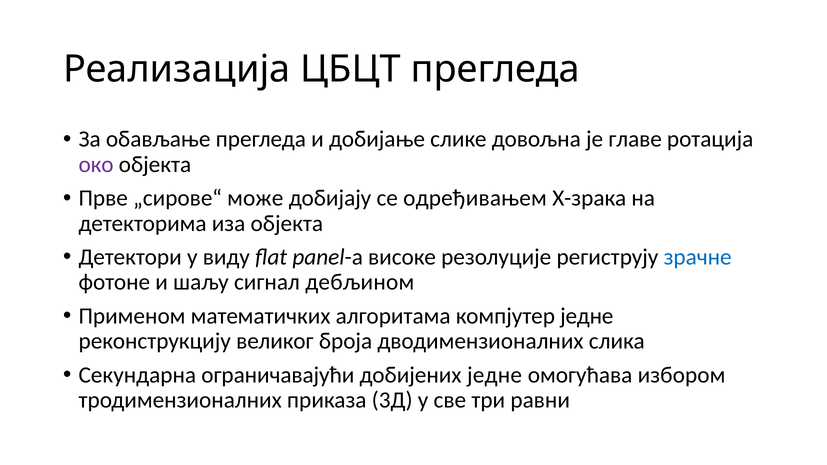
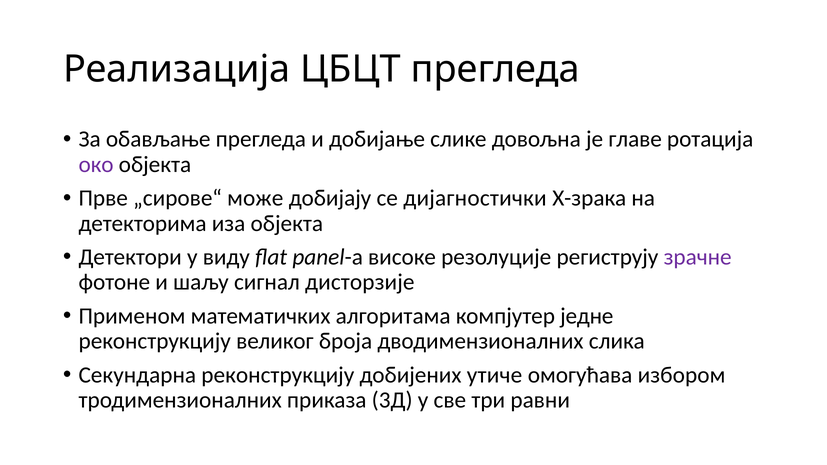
одређивањем: одређивањем -> дијагностички (475, 198)
зрачне colour: blue -> purple (698, 257)
дебљином: дебљином -> дисторзије (360, 282)
Секундарна ограничавајући: ограничавајући -> реконструкцију (278, 375)
добијених једне: једне -> утиче (495, 375)
